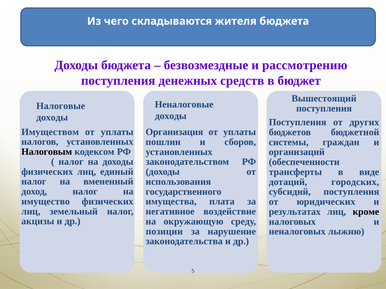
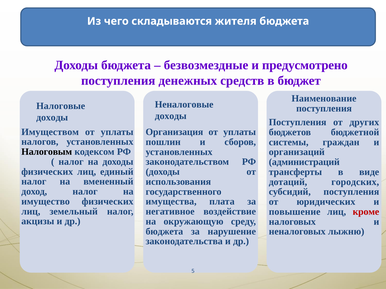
рассмотрению: рассмотрению -> предусмотрено (305, 65)
Вышестоящий: Вышестоящий -> Наименование (324, 99)
обеспеченности: обеспеченности -> администраций (304, 162)
результатах: результатах -> повышение (295, 212)
кроме colour: black -> red (366, 212)
позиции: позиции -> бюджета (164, 232)
